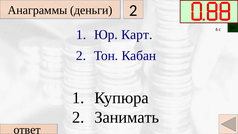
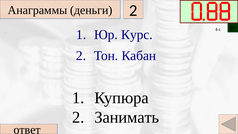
Карт: Карт -> Курс (137, 35)
